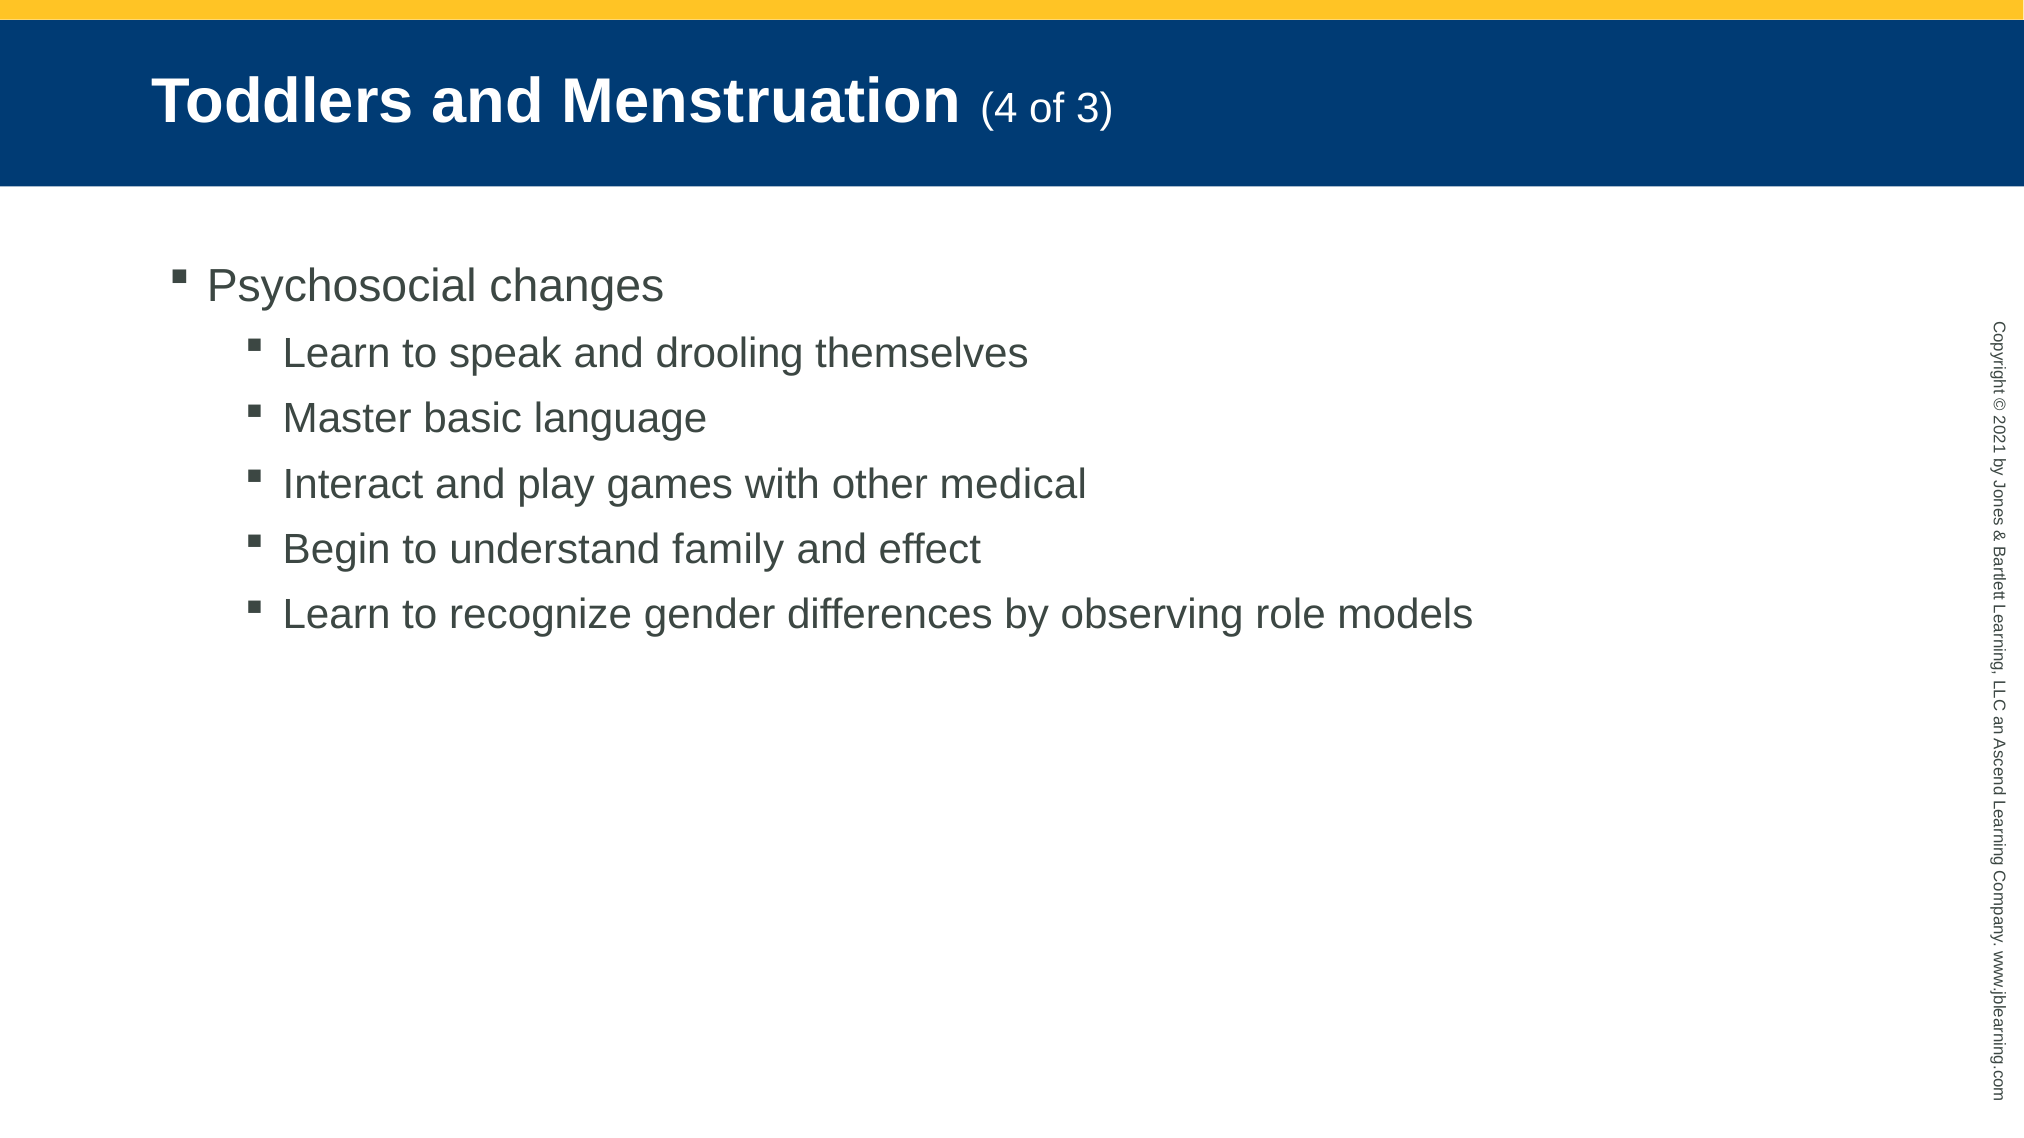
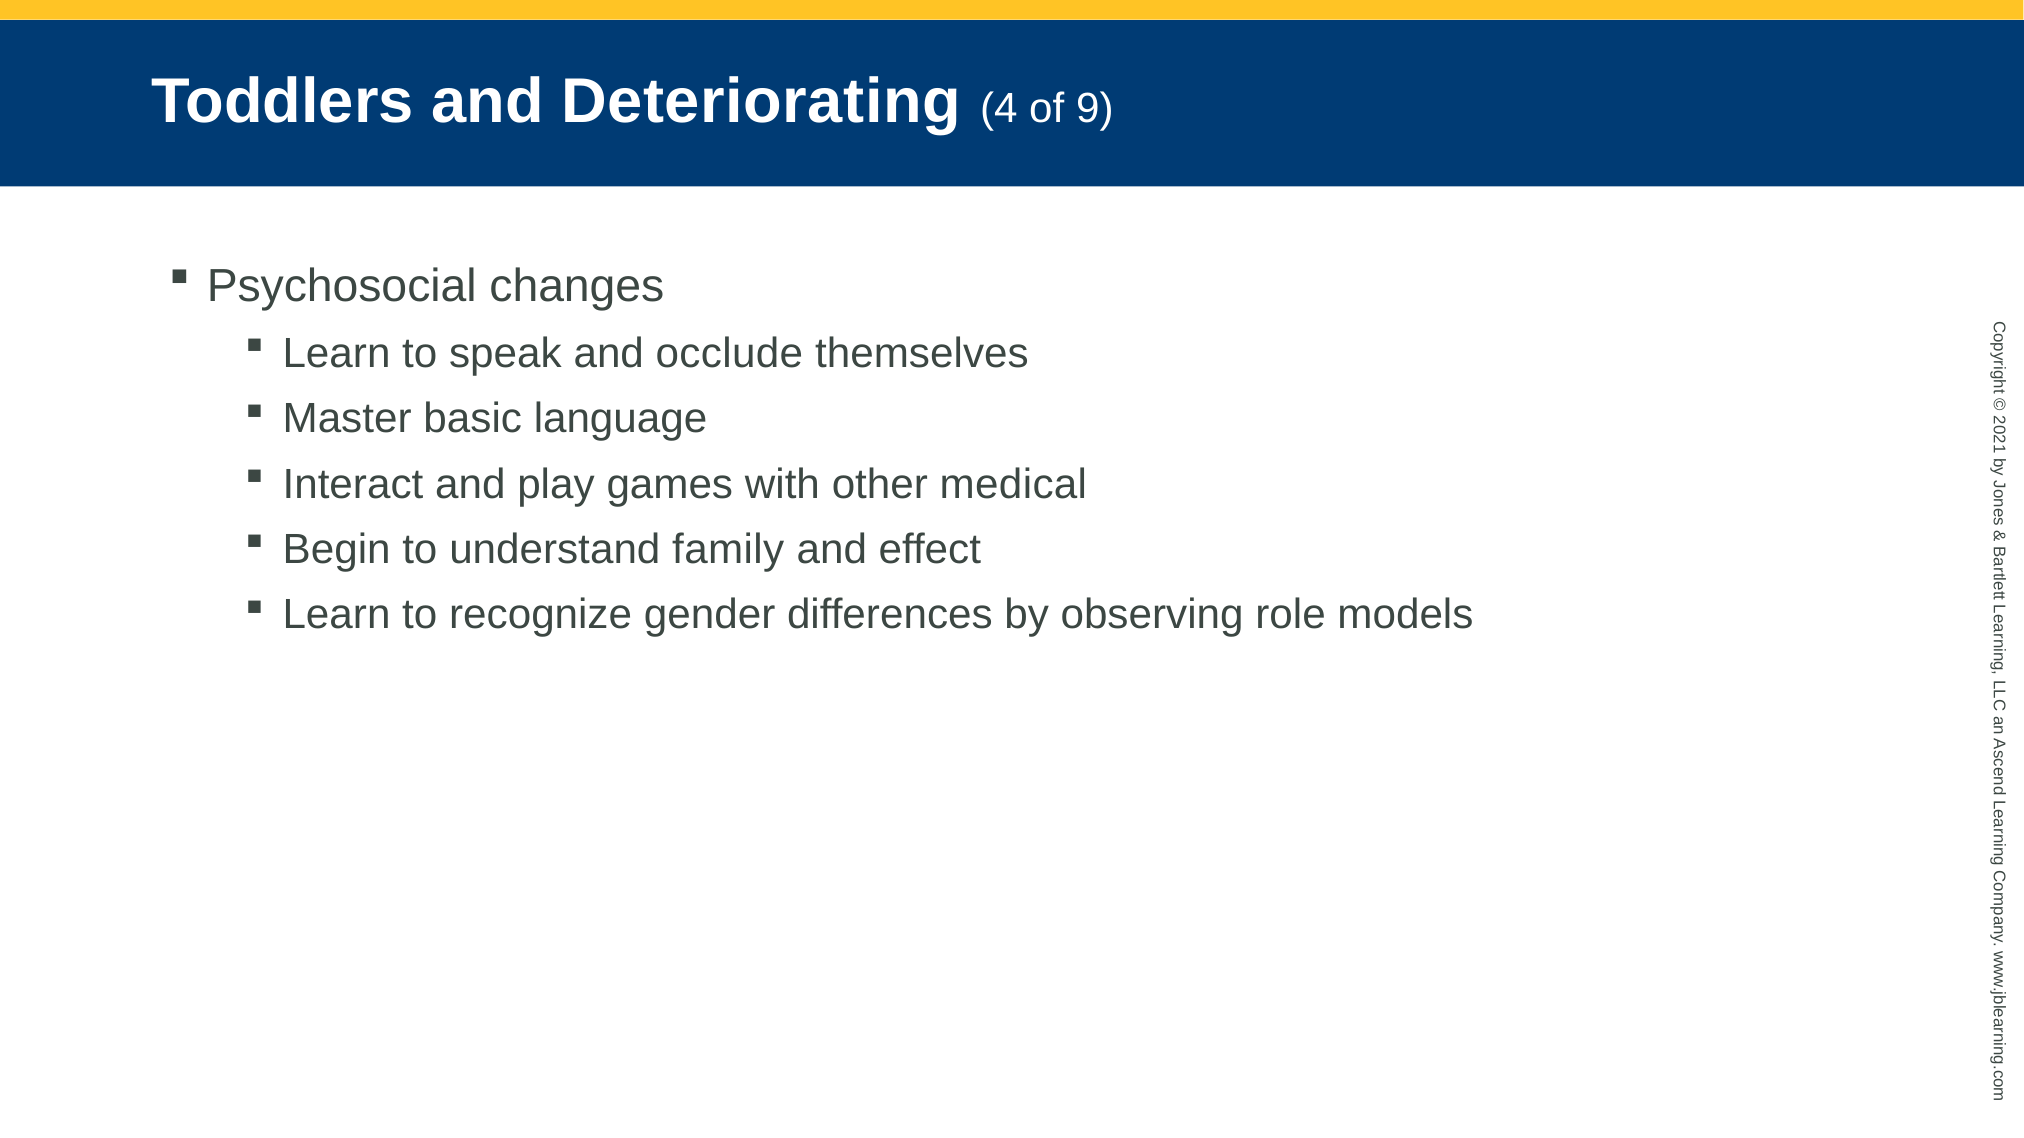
Menstruation: Menstruation -> Deteriorating (761, 102)
3: 3 -> 9 (1095, 109)
drooling: drooling -> occlude (729, 354)
